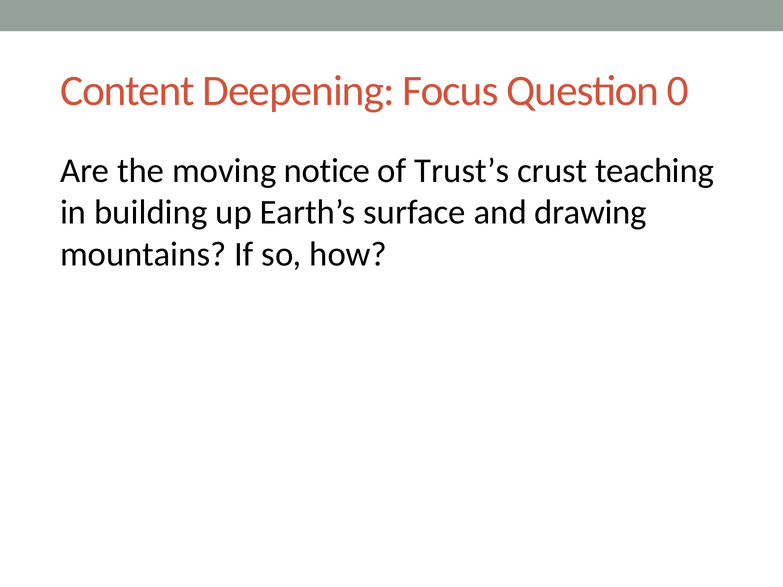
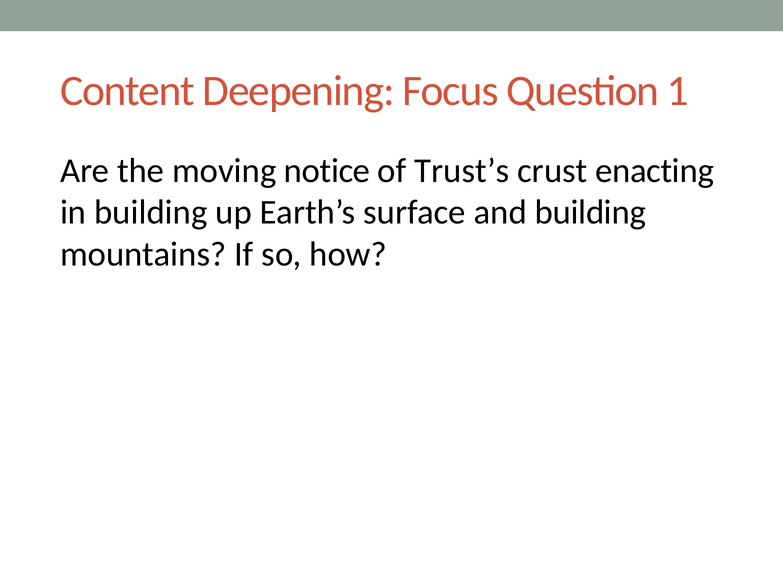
0: 0 -> 1 (678, 91)
teaching: teaching -> enacting (655, 171)
and drawing: drawing -> building (590, 213)
